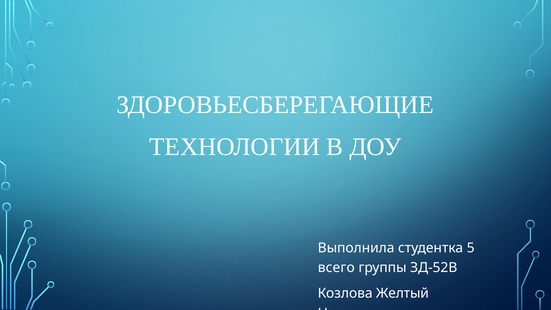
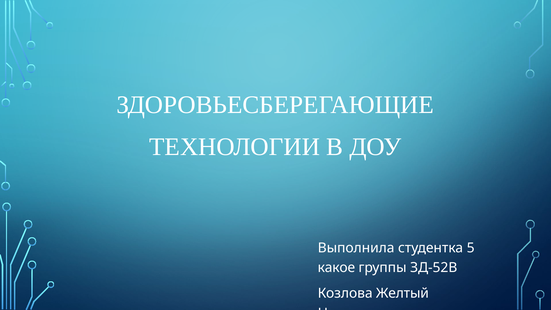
всего: всего -> какое (336, 268)
